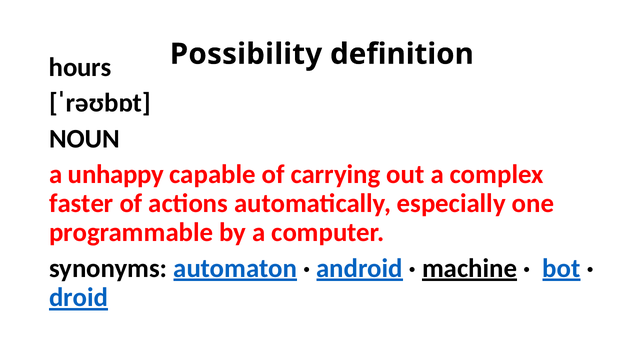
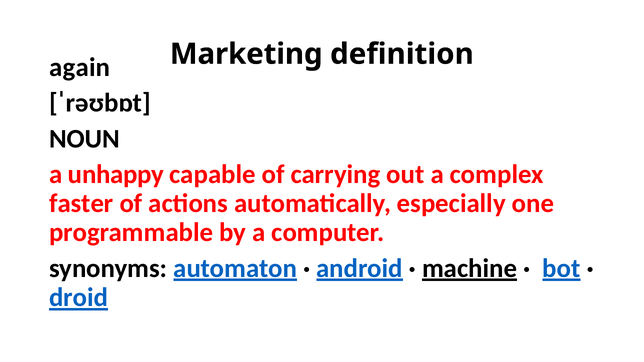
Possibility: Possibility -> Marketing (246, 54)
hours: hours -> again (80, 67)
